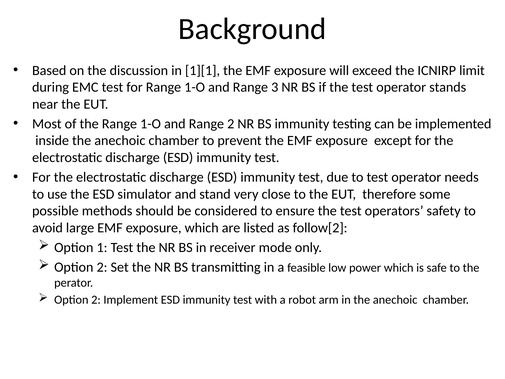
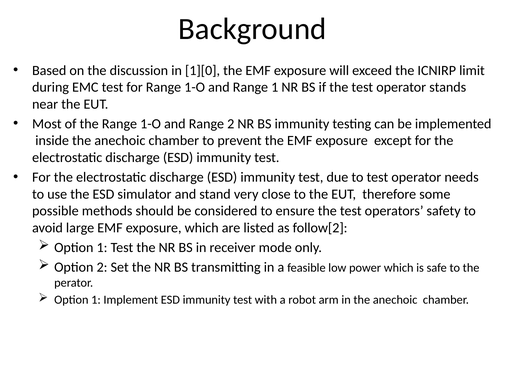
1][1: 1][1 -> 1][0 (203, 70)
Range 3: 3 -> 1 (275, 87)
2: 2 -> 1 (96, 300)
